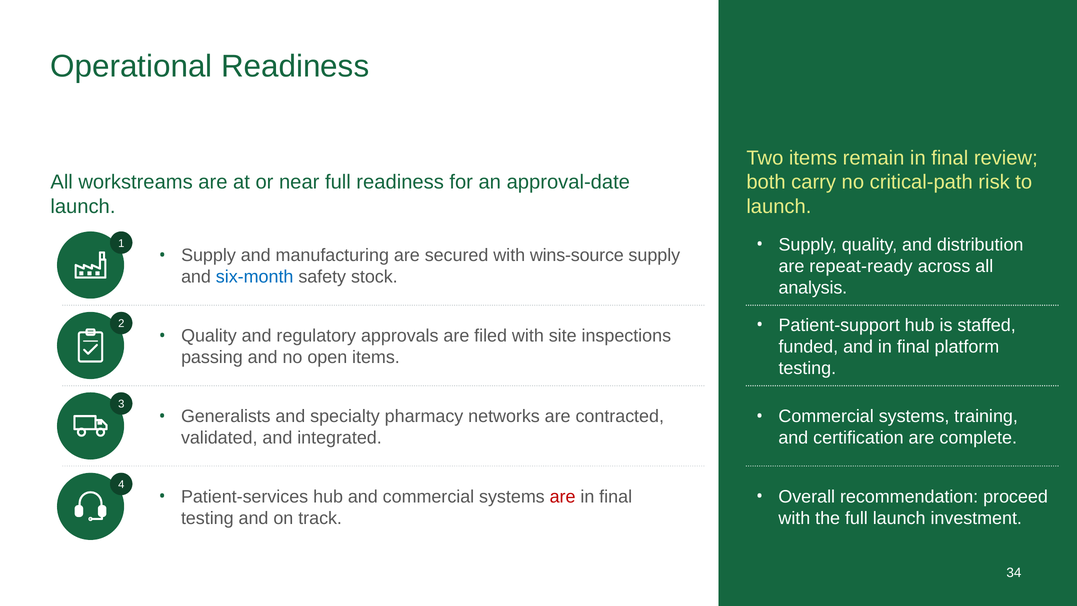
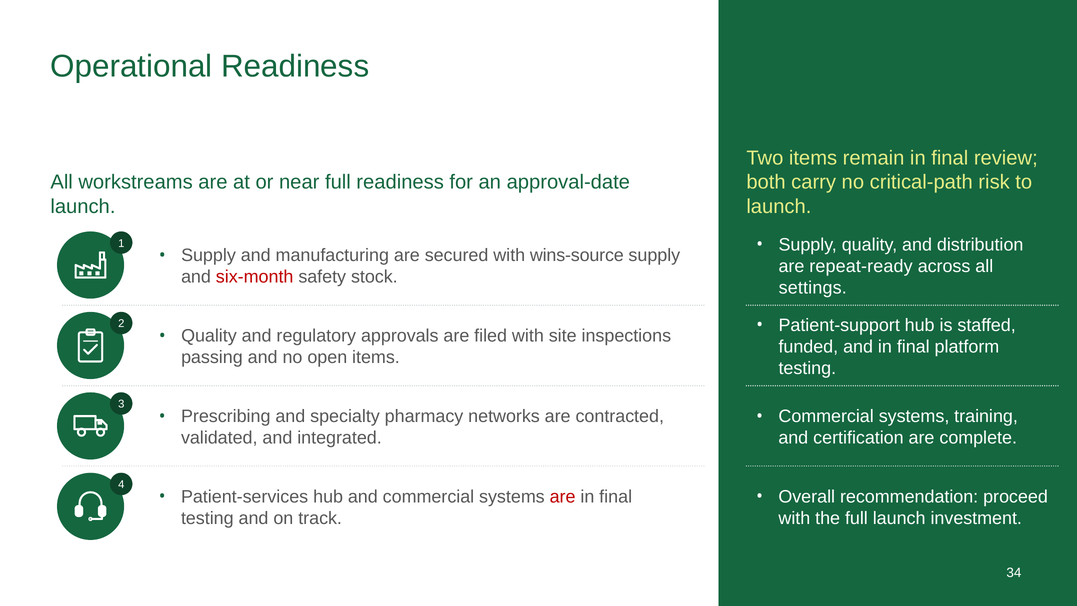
six-month colour: blue -> red (255, 277)
analysis: analysis -> settings (813, 288)
Generalists: Generalists -> Prescribing (226, 416)
